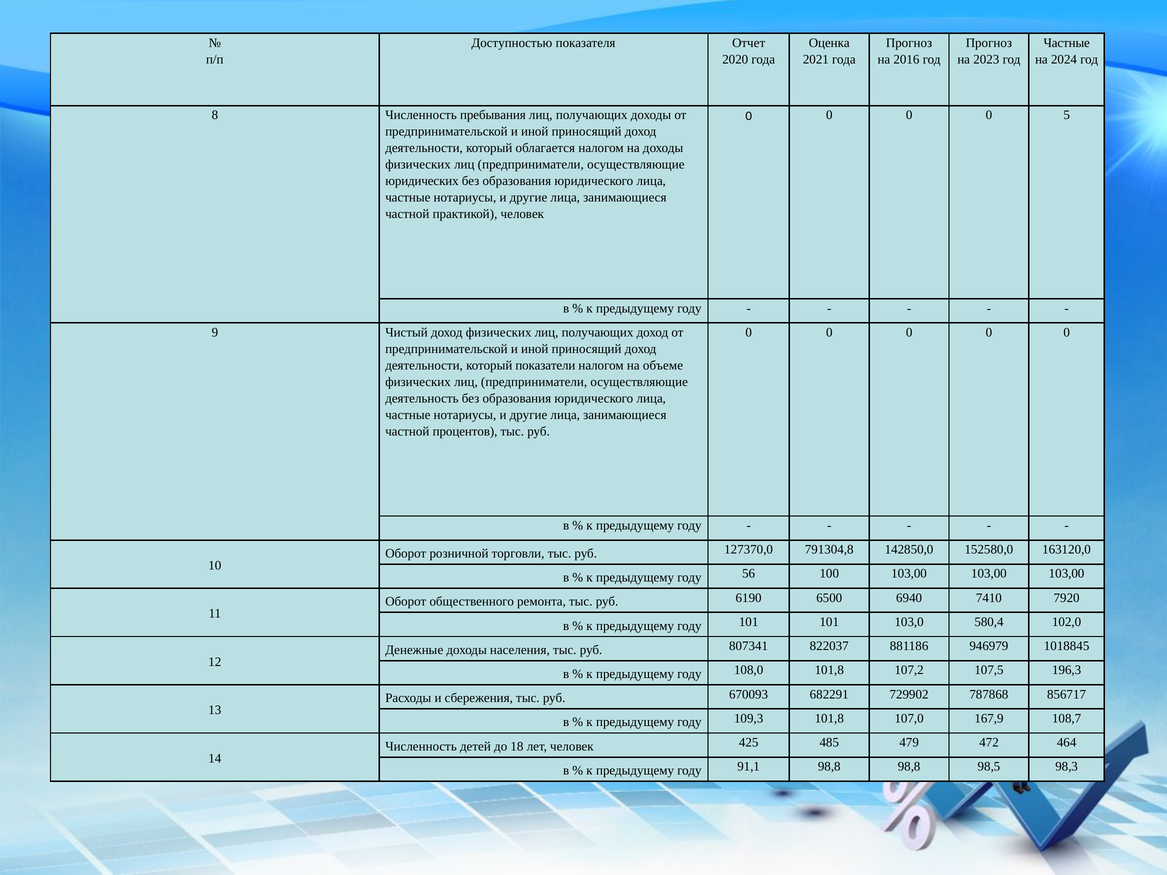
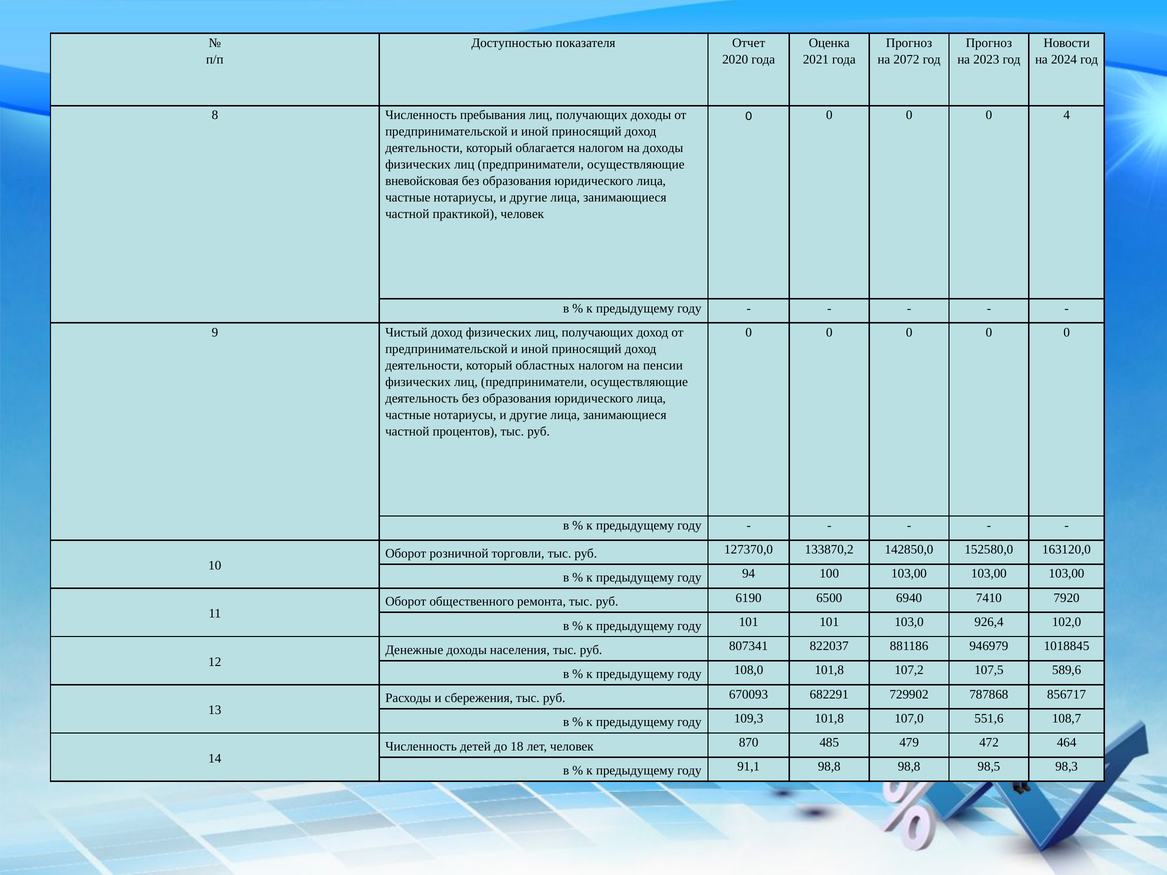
Частные: Частные -> Новости (1067, 43)
2016: 2016 -> 2072 (906, 59)
5: 5 -> 4 (1067, 115)
юридических: юридических -> вневойсковая (422, 181)
показатели: показатели -> областных (545, 365)
объеме: объеме -> пенсии (663, 365)
791304,8: 791304,8 -> 133870,2 (829, 550)
56: 56 -> 94 (749, 574)
580,4: 580,4 -> 926,4 (989, 622)
196,3: 196,3 -> 589,6 (1067, 670)
167,9: 167,9 -> 551,6 (989, 719)
425: 425 -> 870 (749, 743)
